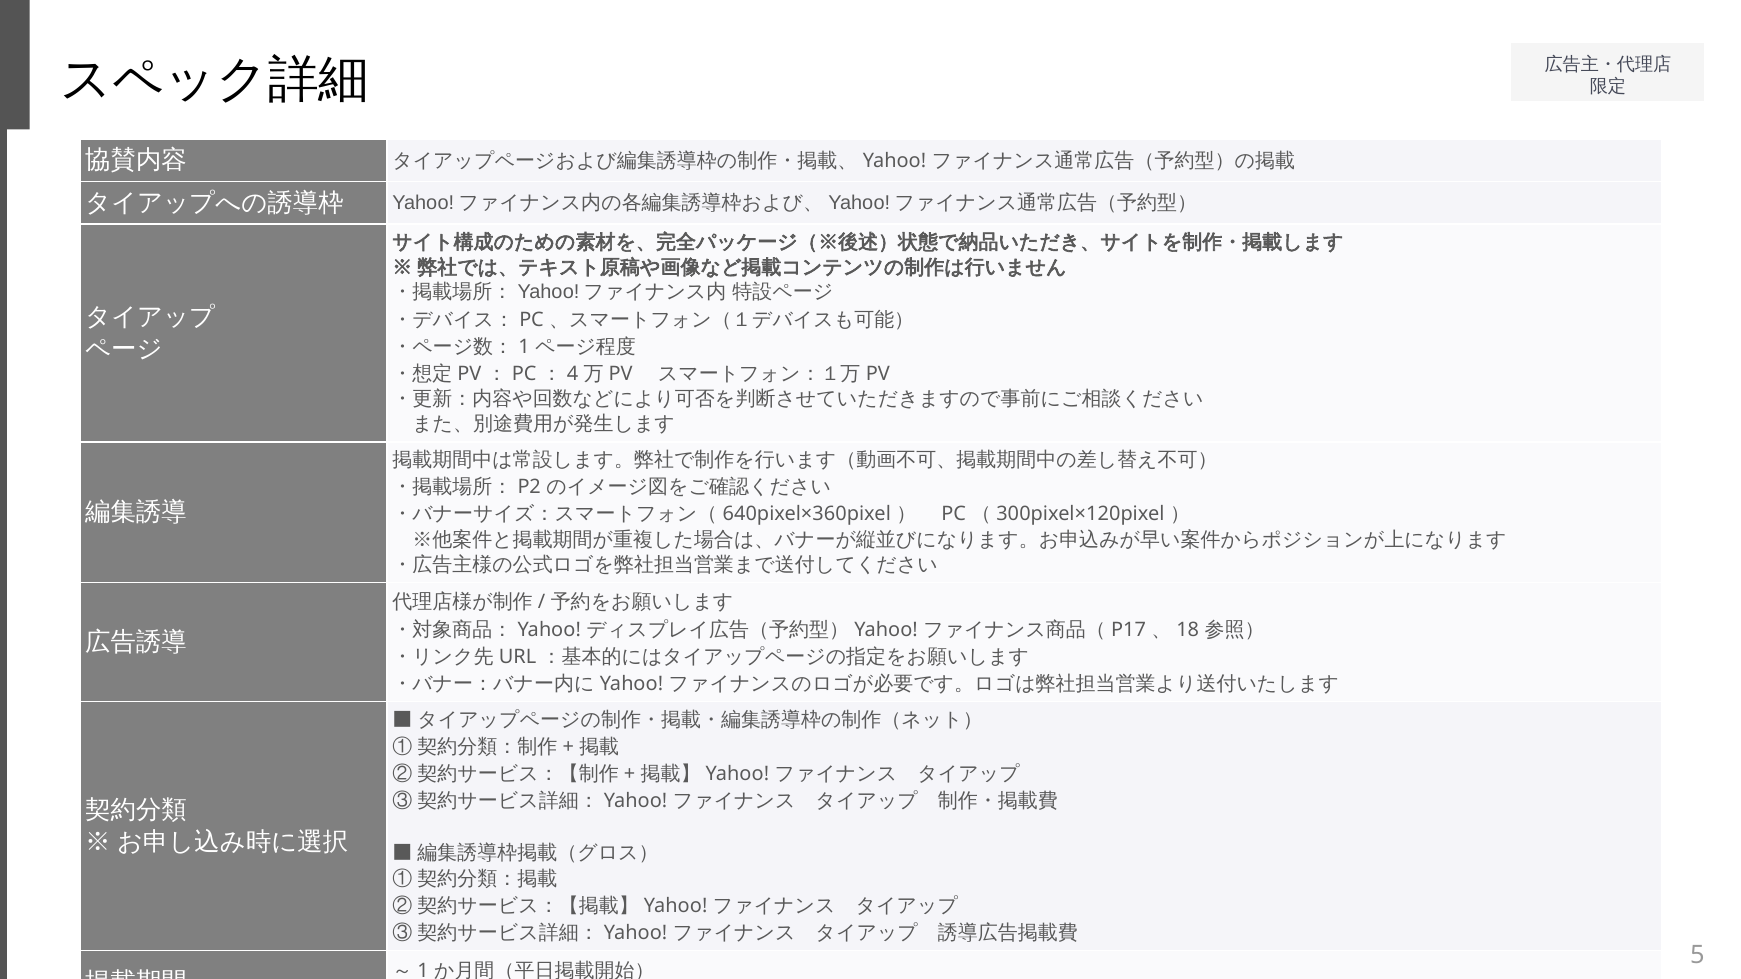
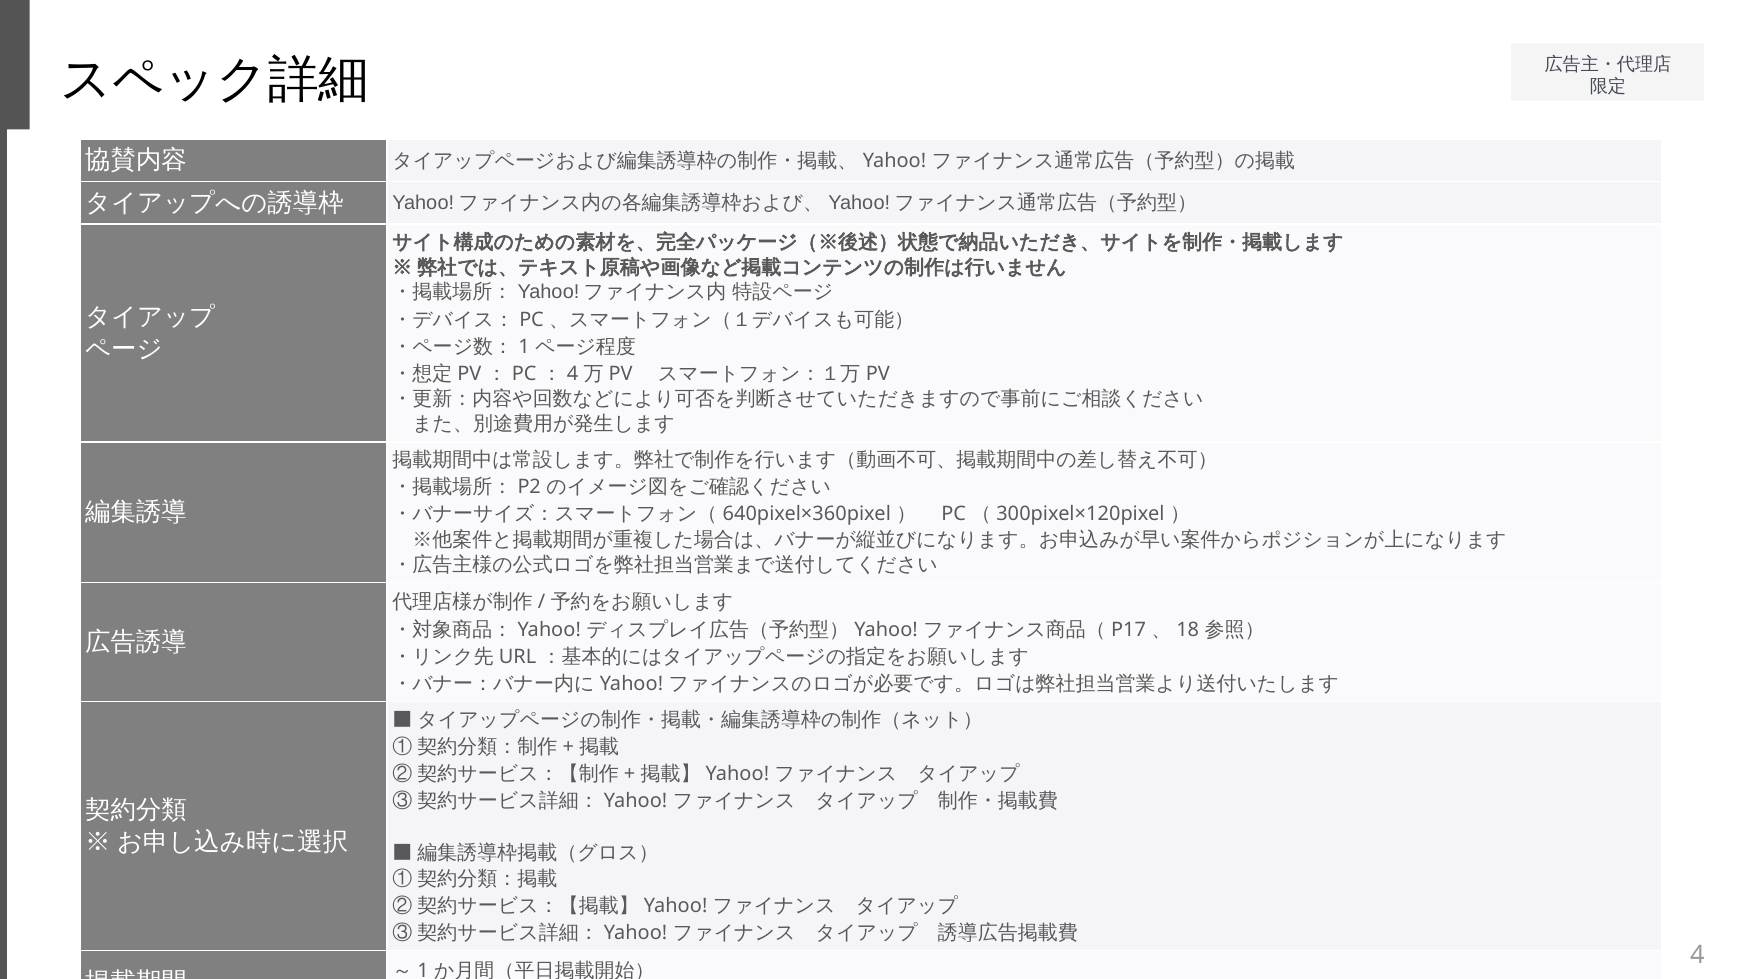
5: 5 -> 4 (1697, 955)
